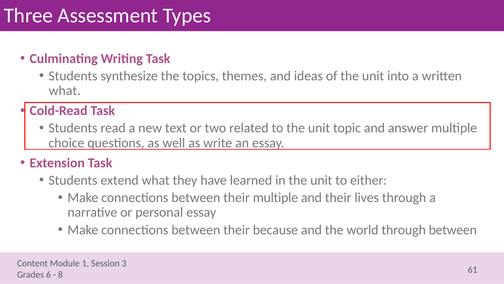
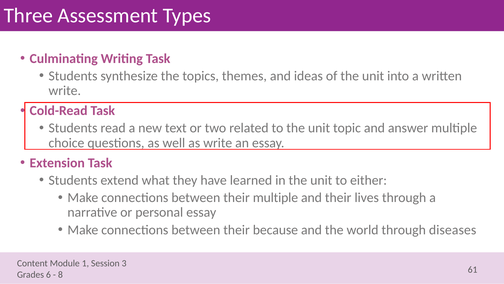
what: what -> write (65, 91)
through between: between -> diseases (453, 229)
